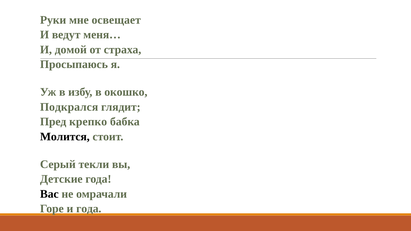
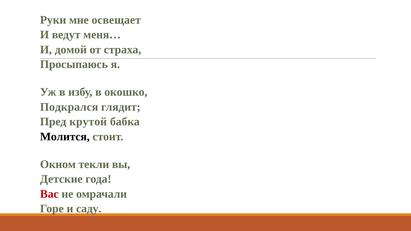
крепко: крепко -> крутой (88, 122)
Серый: Серый -> Окном (58, 164)
Вас colour: black -> red (49, 194)
и года: года -> саду (89, 209)
